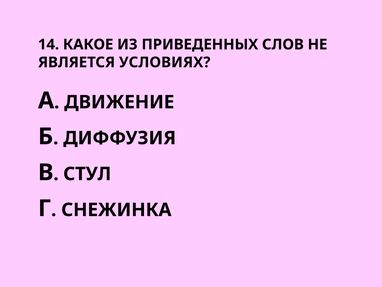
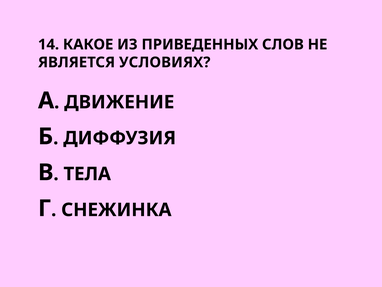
СТУЛ: СТУЛ -> ТЕЛА (87, 174)
